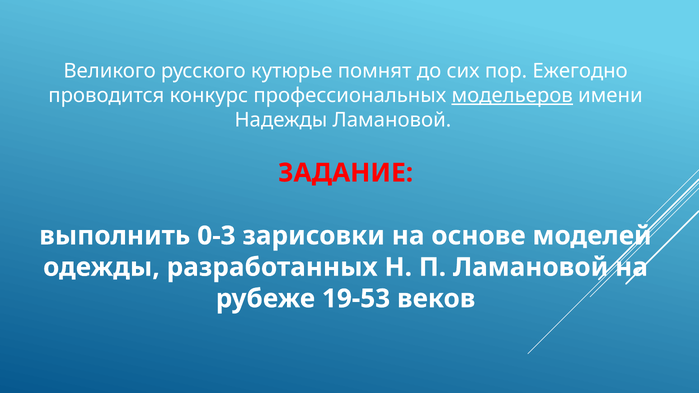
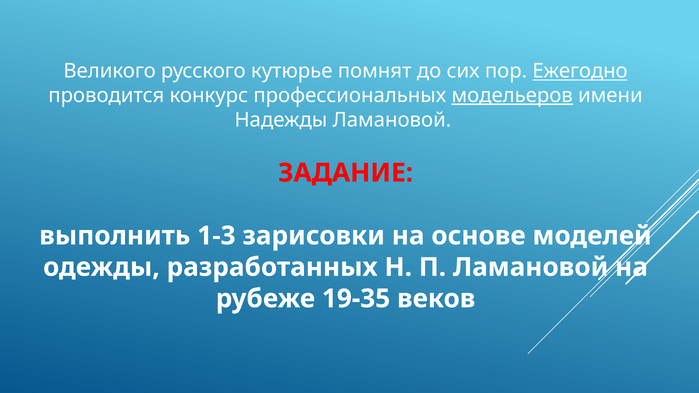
Ежегодно underline: none -> present (580, 71)
0-3: 0-3 -> 1-3 (216, 236)
19-53: 19-53 -> 19-35 (356, 299)
